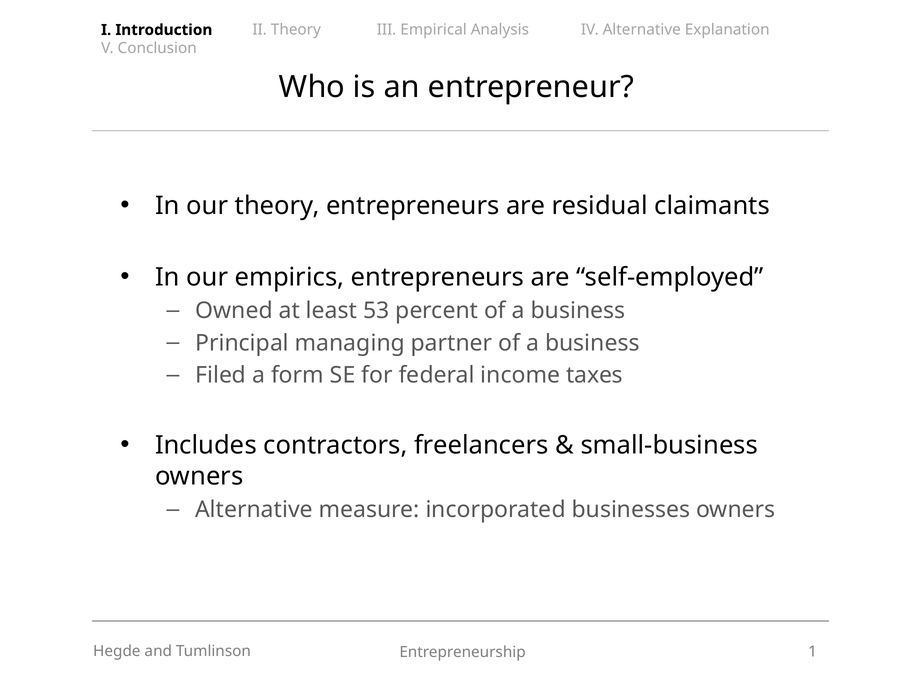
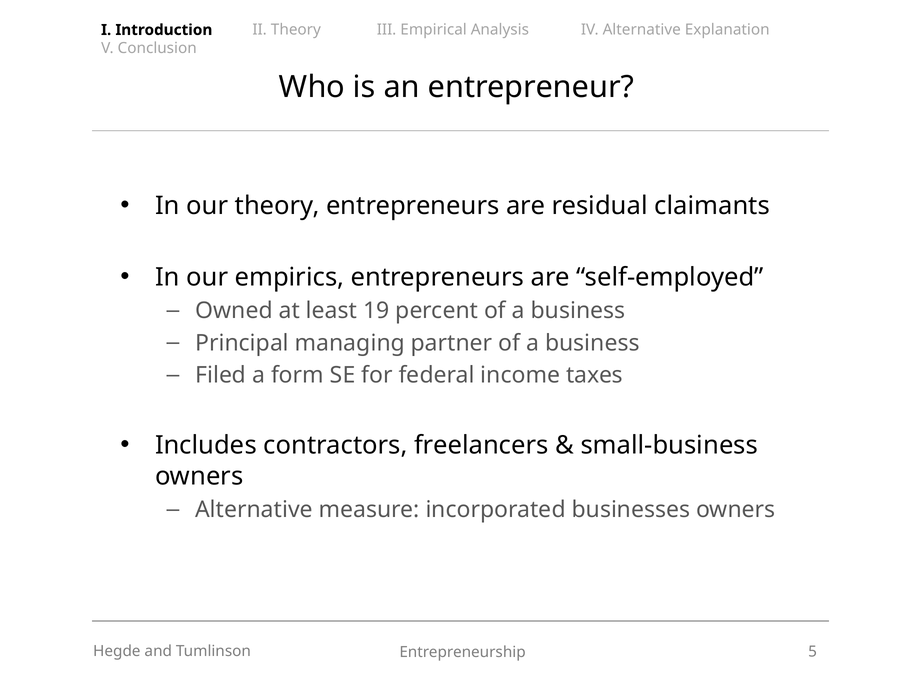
53: 53 -> 19 (376, 311)
1: 1 -> 5 (813, 652)
